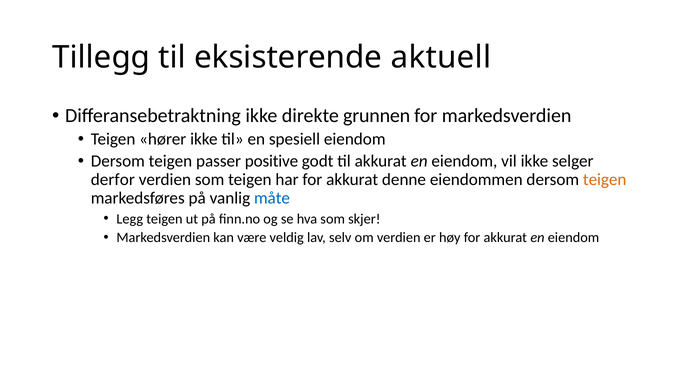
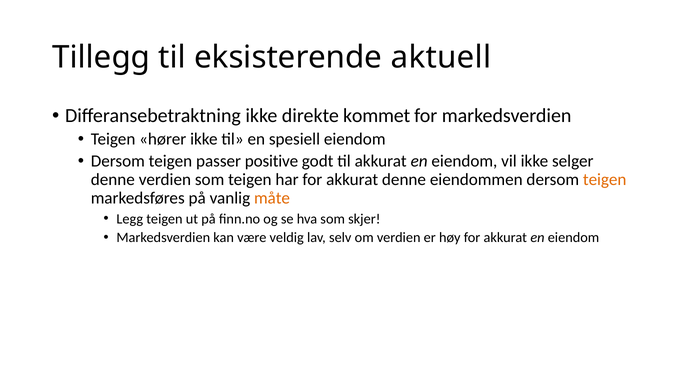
grunnen: grunnen -> kommet (377, 116)
derfor: derfor -> denne (113, 180)
måte colour: blue -> orange (272, 198)
